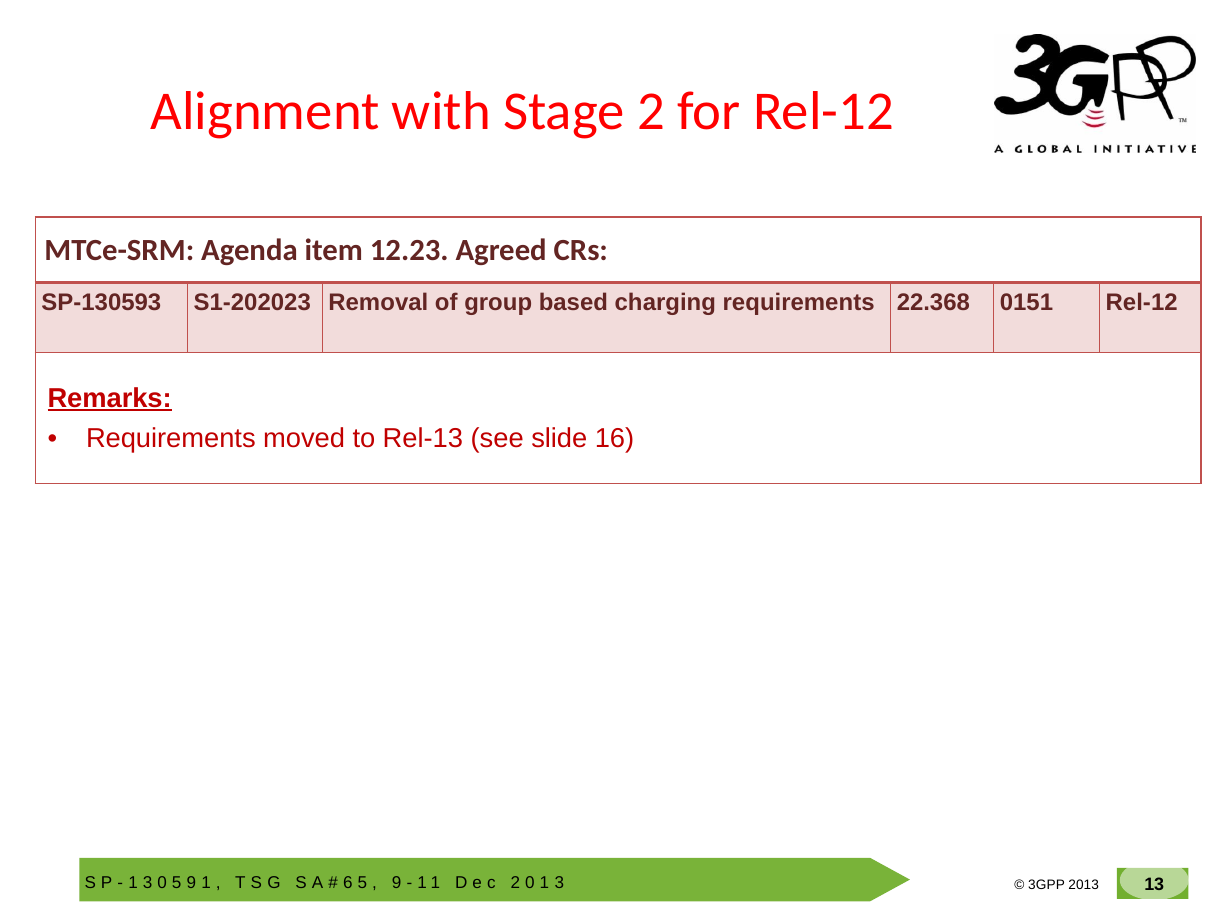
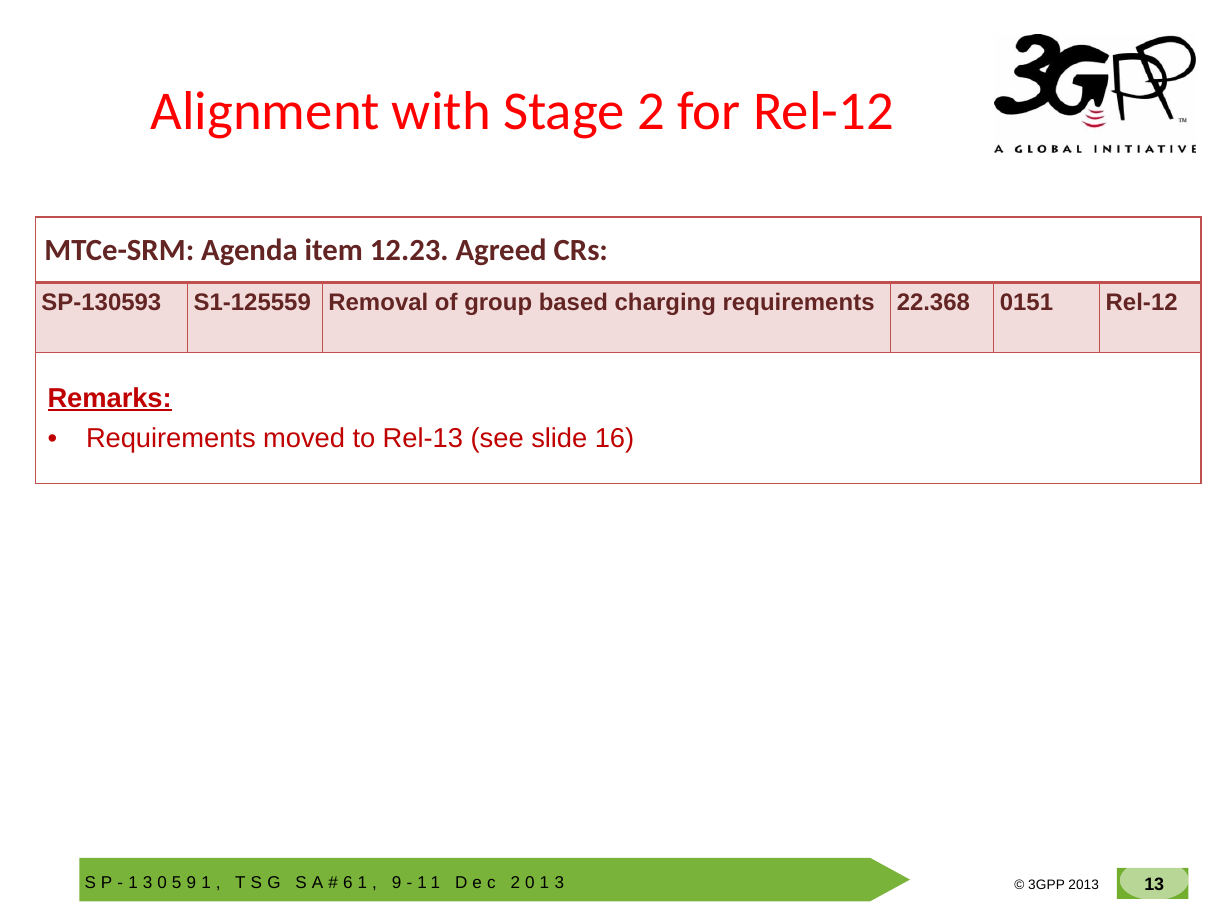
S1-202023: S1-202023 -> S1-125559 (252, 303)
5: 5 -> 1 (362, 883)
